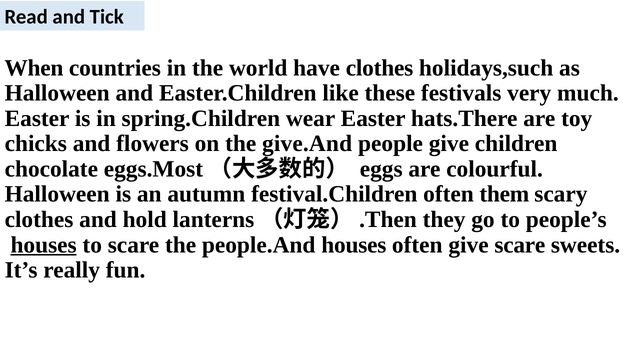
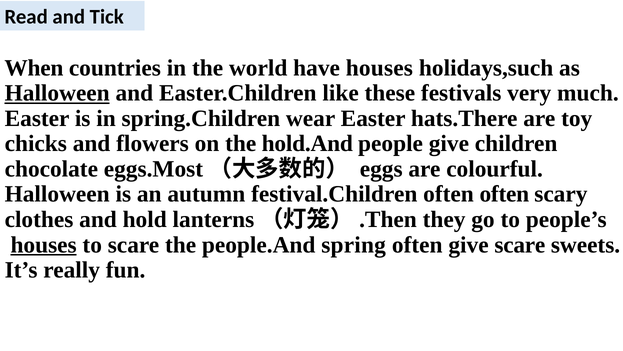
have clothes: clothes -> houses (379, 68)
Halloween underline: none -> present (57, 93)
give.And: give.And -> hold.And (307, 143)
often them: them -> often (504, 194)
people.And houses: houses -> spring (354, 244)
